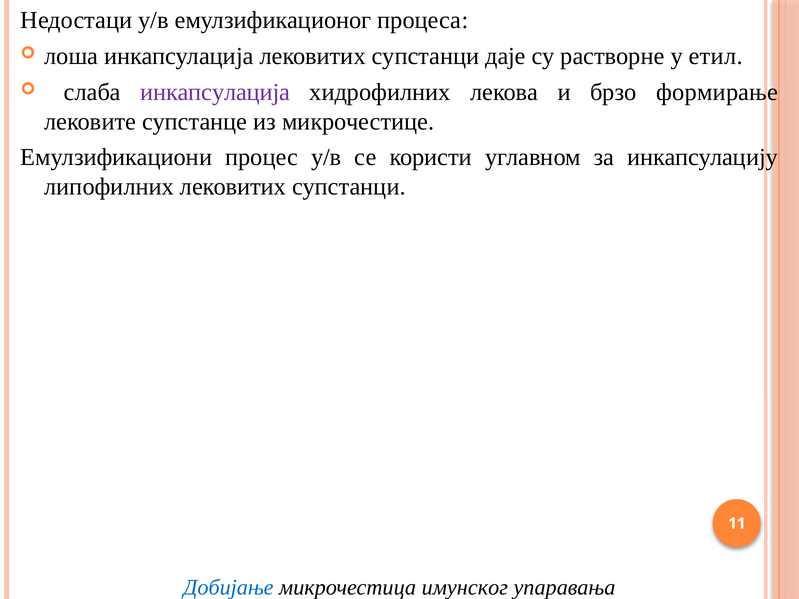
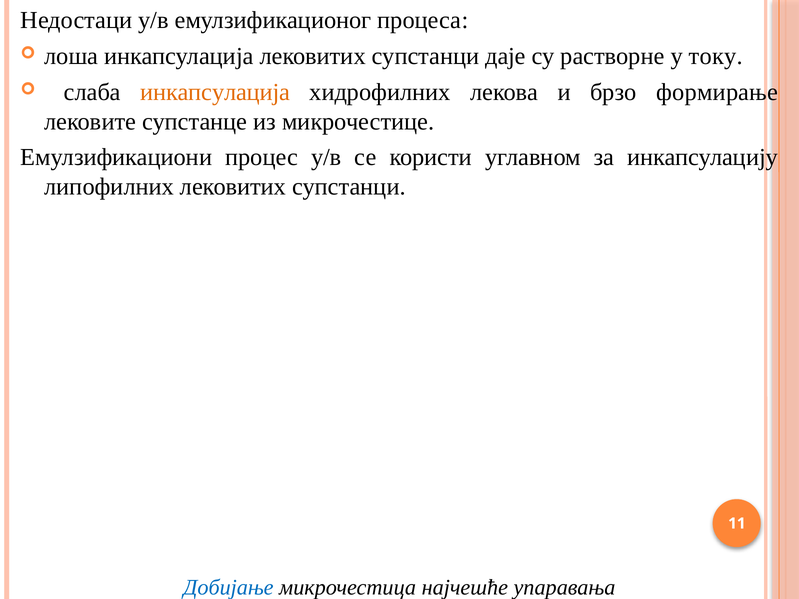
етил: етил -> току (716, 56)
инкапсулација colour: purple -> orange (215, 92)
имунског: имунског -> најчешће (465, 588)
